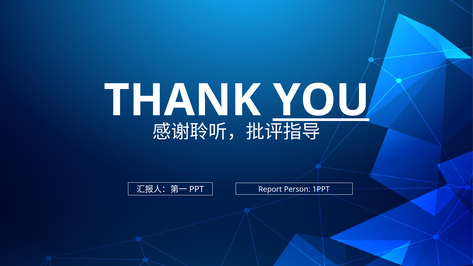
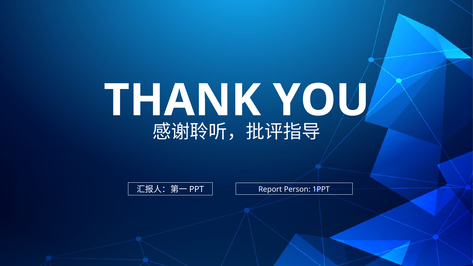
YOU underline: present -> none (321, 100)
